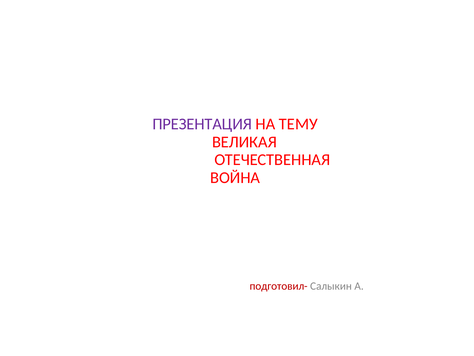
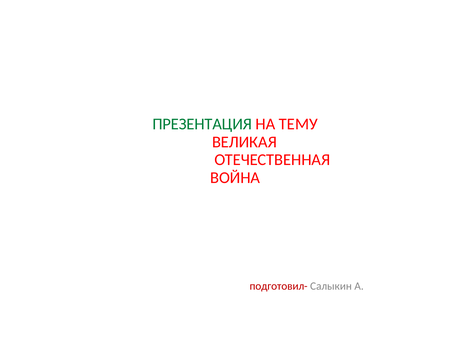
ПРЕЗЕНТАЦИЯ colour: purple -> green (202, 124)
